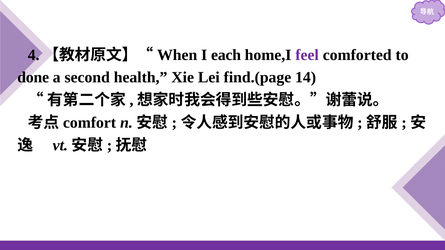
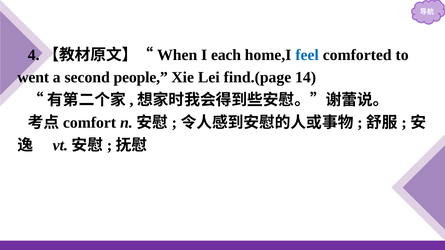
feel colour: purple -> blue (307, 55)
done: done -> went (33, 78)
health: health -> people (141, 78)
